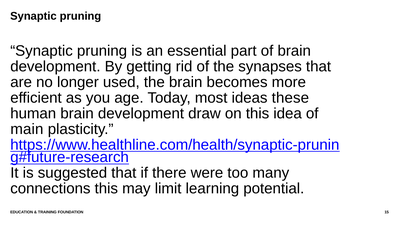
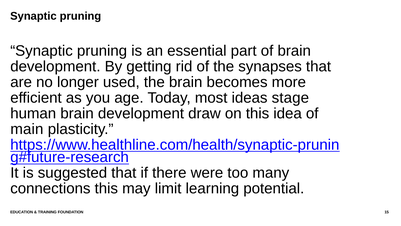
these: these -> stage (290, 98)
